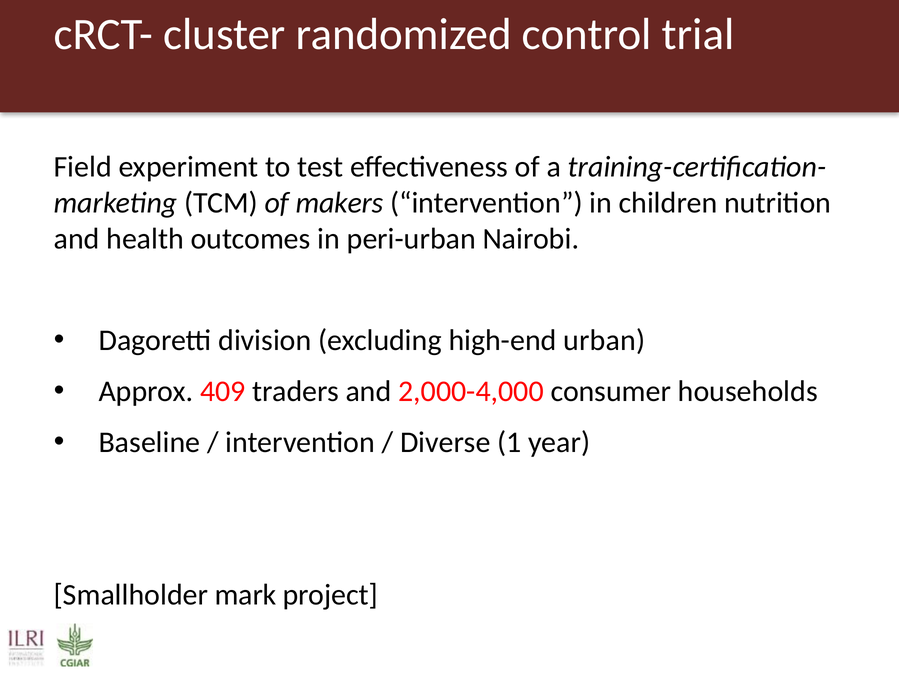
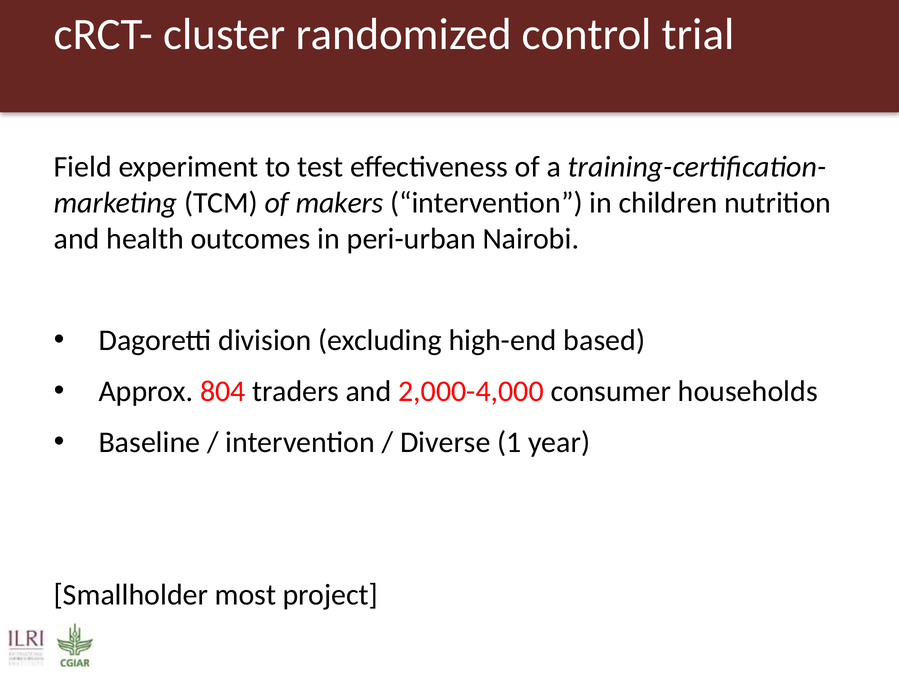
urban: urban -> based (604, 341)
409: 409 -> 804 (223, 392)
mark: mark -> most (245, 595)
